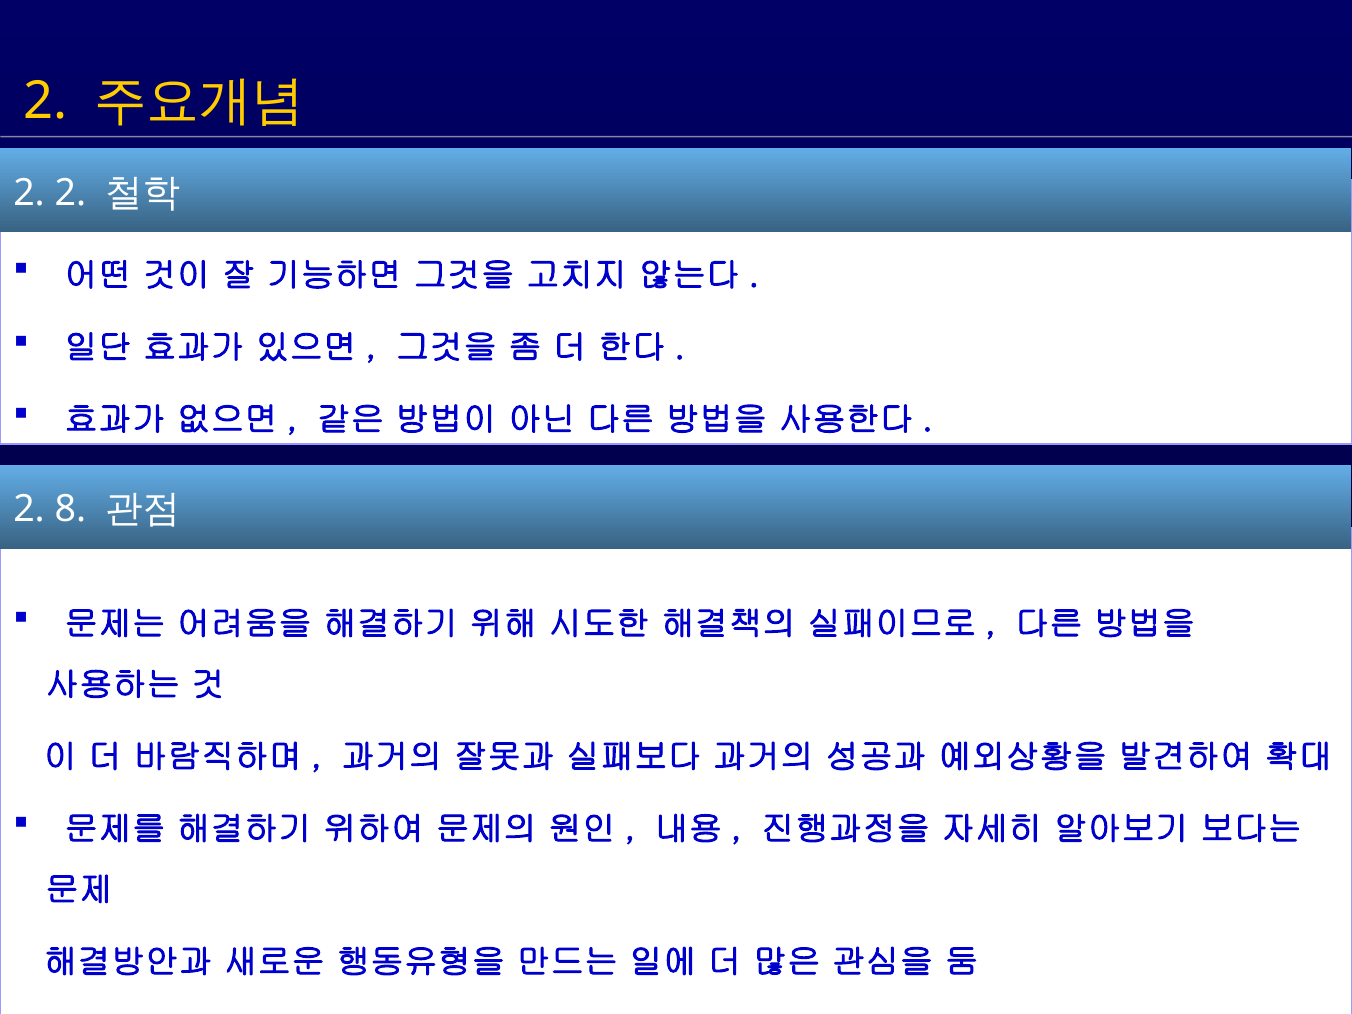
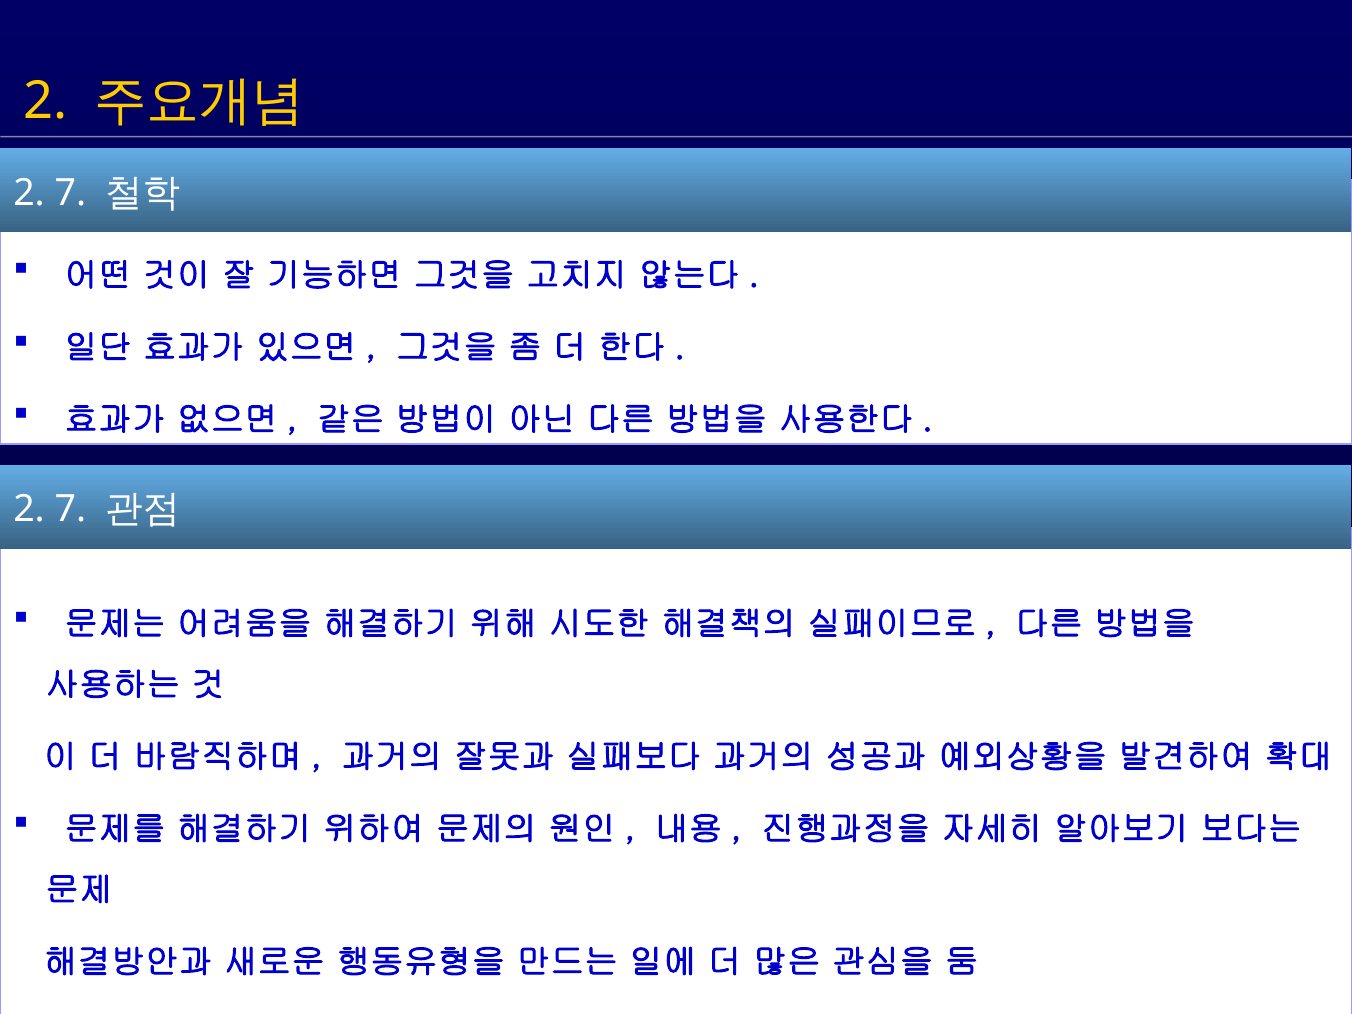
2: 2 -> 7 (70, 193)
8: 8 -> 7 (70, 510)
